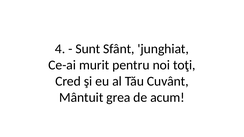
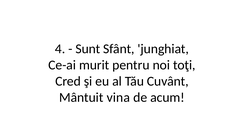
grea: grea -> vina (118, 98)
